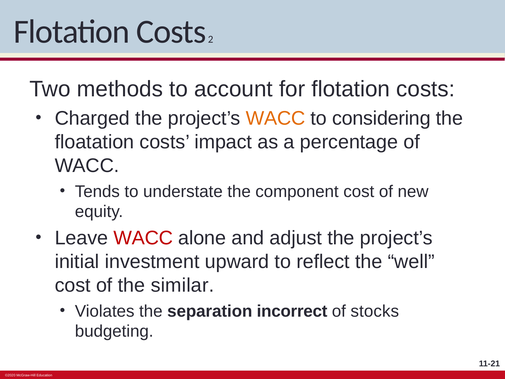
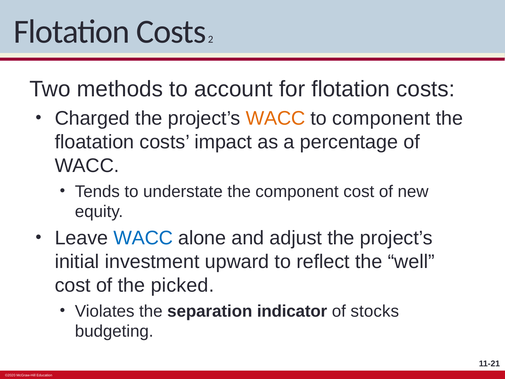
to considering: considering -> component (381, 118)
WACC colour: red -> blue (143, 238)
similar: similar -> picked (182, 285)
incorrect: incorrect -> indicator (292, 311)
